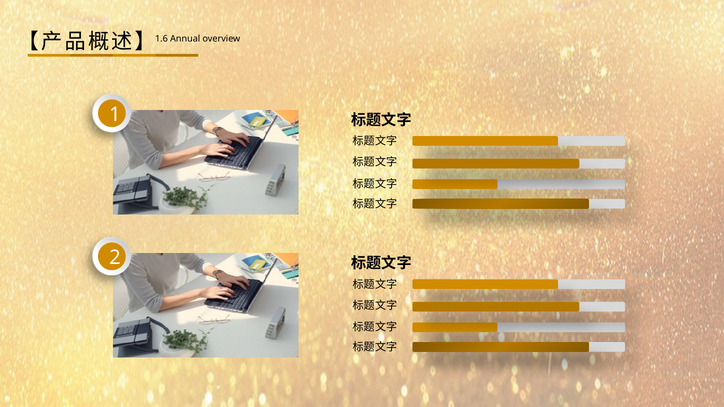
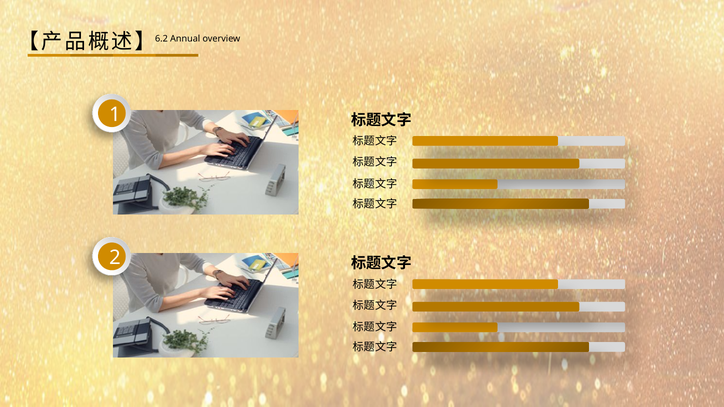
1.6: 1.6 -> 6.2 (161, 39)
